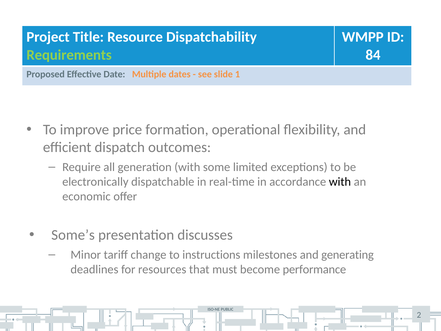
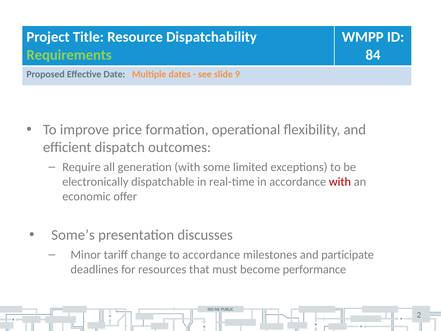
1: 1 -> 9 (238, 74)
with colour: black -> red (340, 182)
to instructions: instructions -> accordance (211, 255)
generating: generating -> participate (348, 255)
